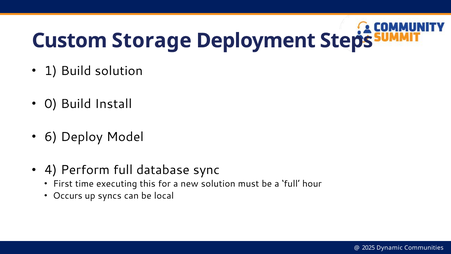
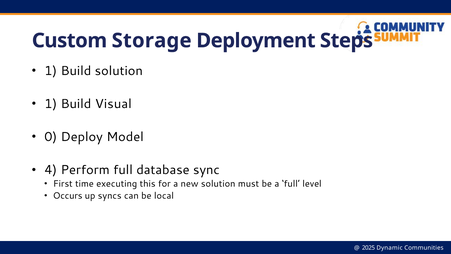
0: 0 -> 1 (51, 104)
Install: Install -> Visual (113, 104)
6: 6 -> 0 (51, 137)
hour: hour -> level (312, 184)
